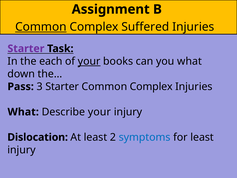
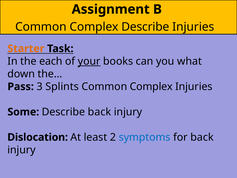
Common underline: present -> none (41, 27)
Complex Suffered: Suffered -> Describe (145, 27)
Starter colour: purple -> orange (26, 49)
3 Starter: Starter -> Splints (62, 86)
What: What -> Some (23, 112)
Describe your: your -> back (99, 112)
for least: least -> back (202, 137)
